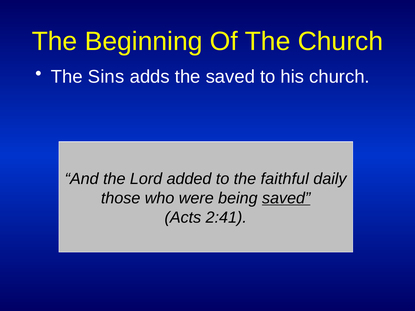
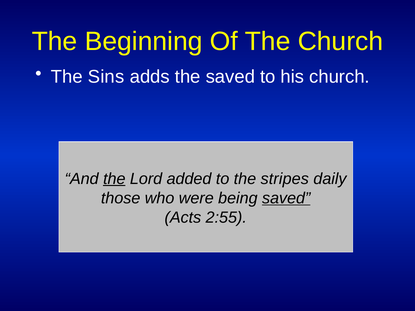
the underline: none -> present (114, 179)
faithful: faithful -> stripes (285, 179)
2:41: 2:41 -> 2:55 (226, 218)
